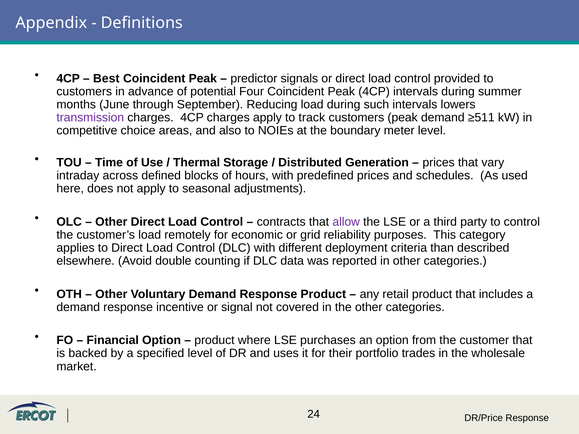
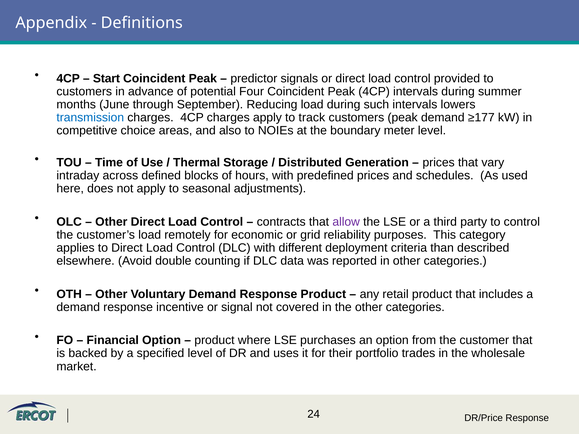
Best: Best -> Start (106, 79)
transmission colour: purple -> blue (90, 118)
≥511: ≥511 -> ≥177 (481, 118)
